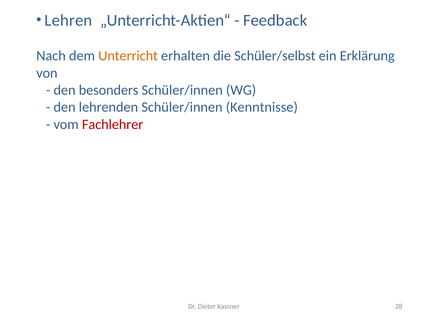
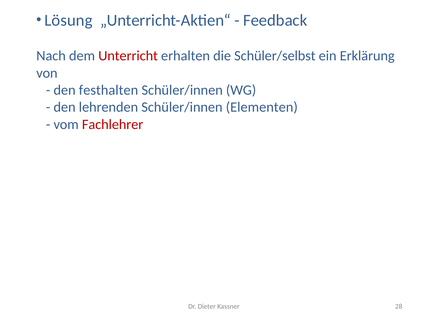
Lehren: Lehren -> Lösung (68, 20)
Unterricht colour: orange -> red (128, 56)
besonders: besonders -> festhalten (109, 90)
Kenntnisse: Kenntnisse -> Elementen (262, 107)
